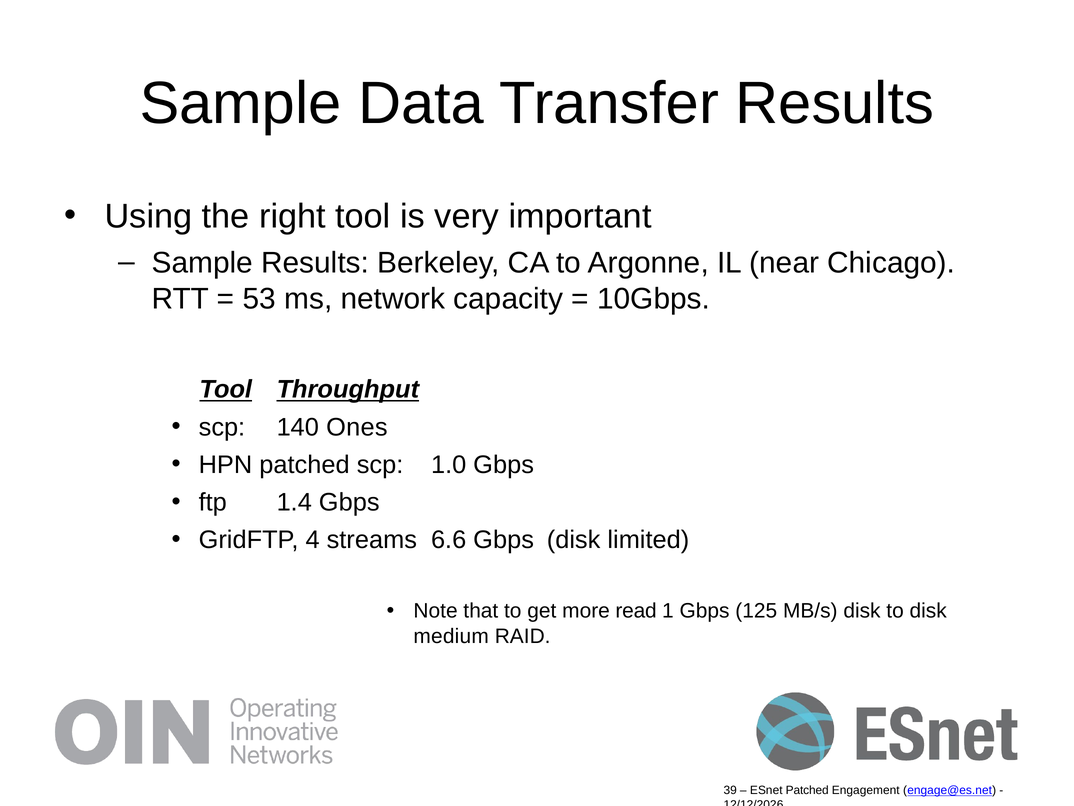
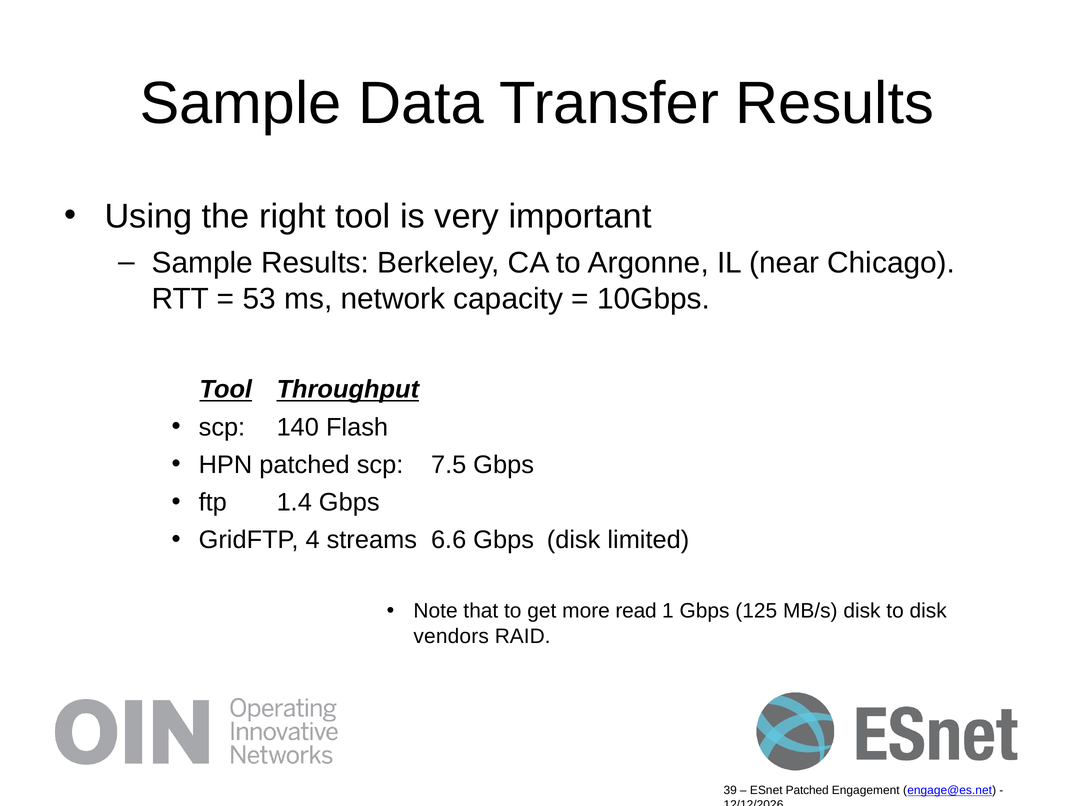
Ones: Ones -> Flash (357, 427)
1.0: 1.0 -> 7.5 (449, 464)
medium: medium -> vendors (451, 636)
